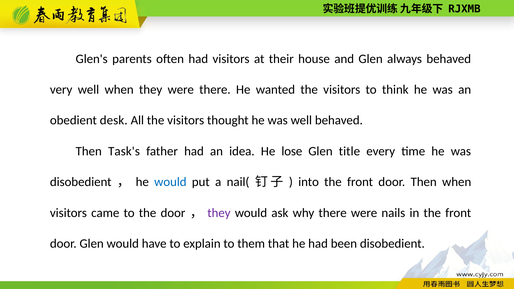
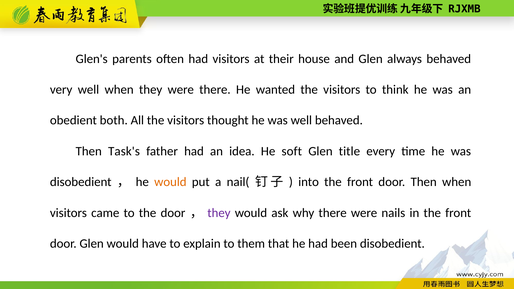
desk: desk -> both (114, 120)
lose: lose -> soft (292, 151)
would colour: blue -> orange (170, 182)
